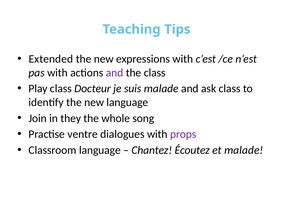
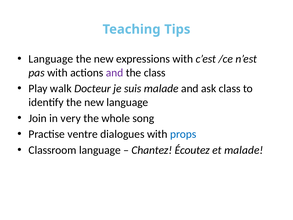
Extended: Extended -> Language (51, 59)
Play class: class -> walk (61, 89)
they: they -> very (71, 118)
props colour: purple -> blue (183, 134)
